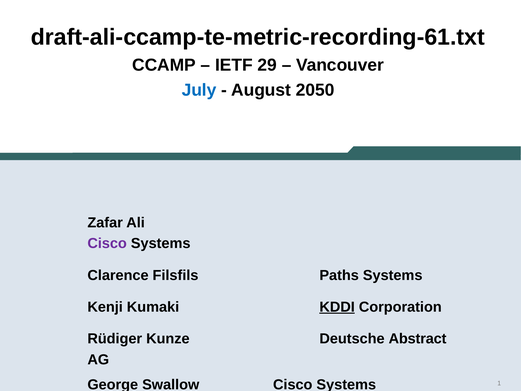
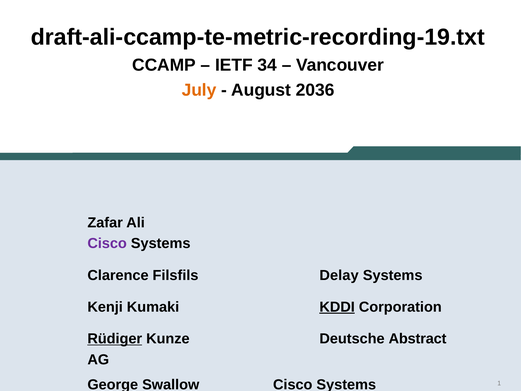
draft-ali-ccamp-te-metric-recording-61.txt: draft-ali-ccamp-te-metric-recording-61.txt -> draft-ali-ccamp-te-metric-recording-19.txt (258, 37)
29: 29 -> 34 (267, 65)
July colour: blue -> orange (199, 90)
2050: 2050 -> 2036 (315, 90)
Paths: Paths -> Delay (339, 275)
Rüdiger underline: none -> present (115, 339)
